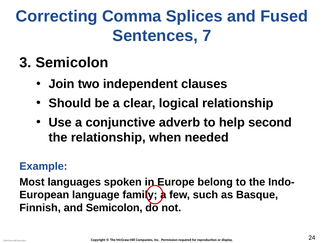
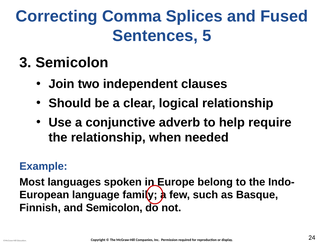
7: 7 -> 5 (207, 36)
second: second -> require (270, 122)
